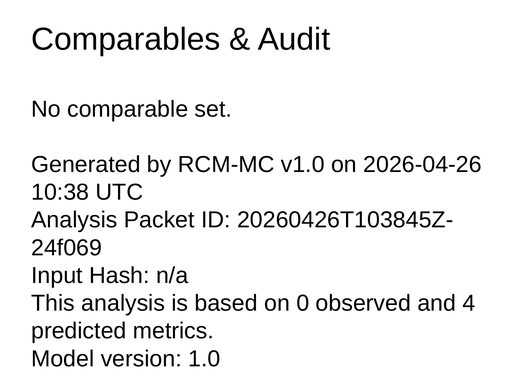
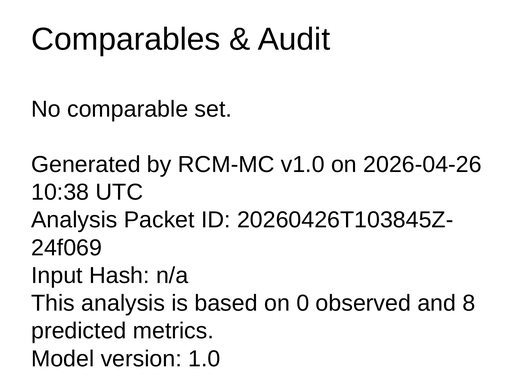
4: 4 -> 8 (469, 304)
